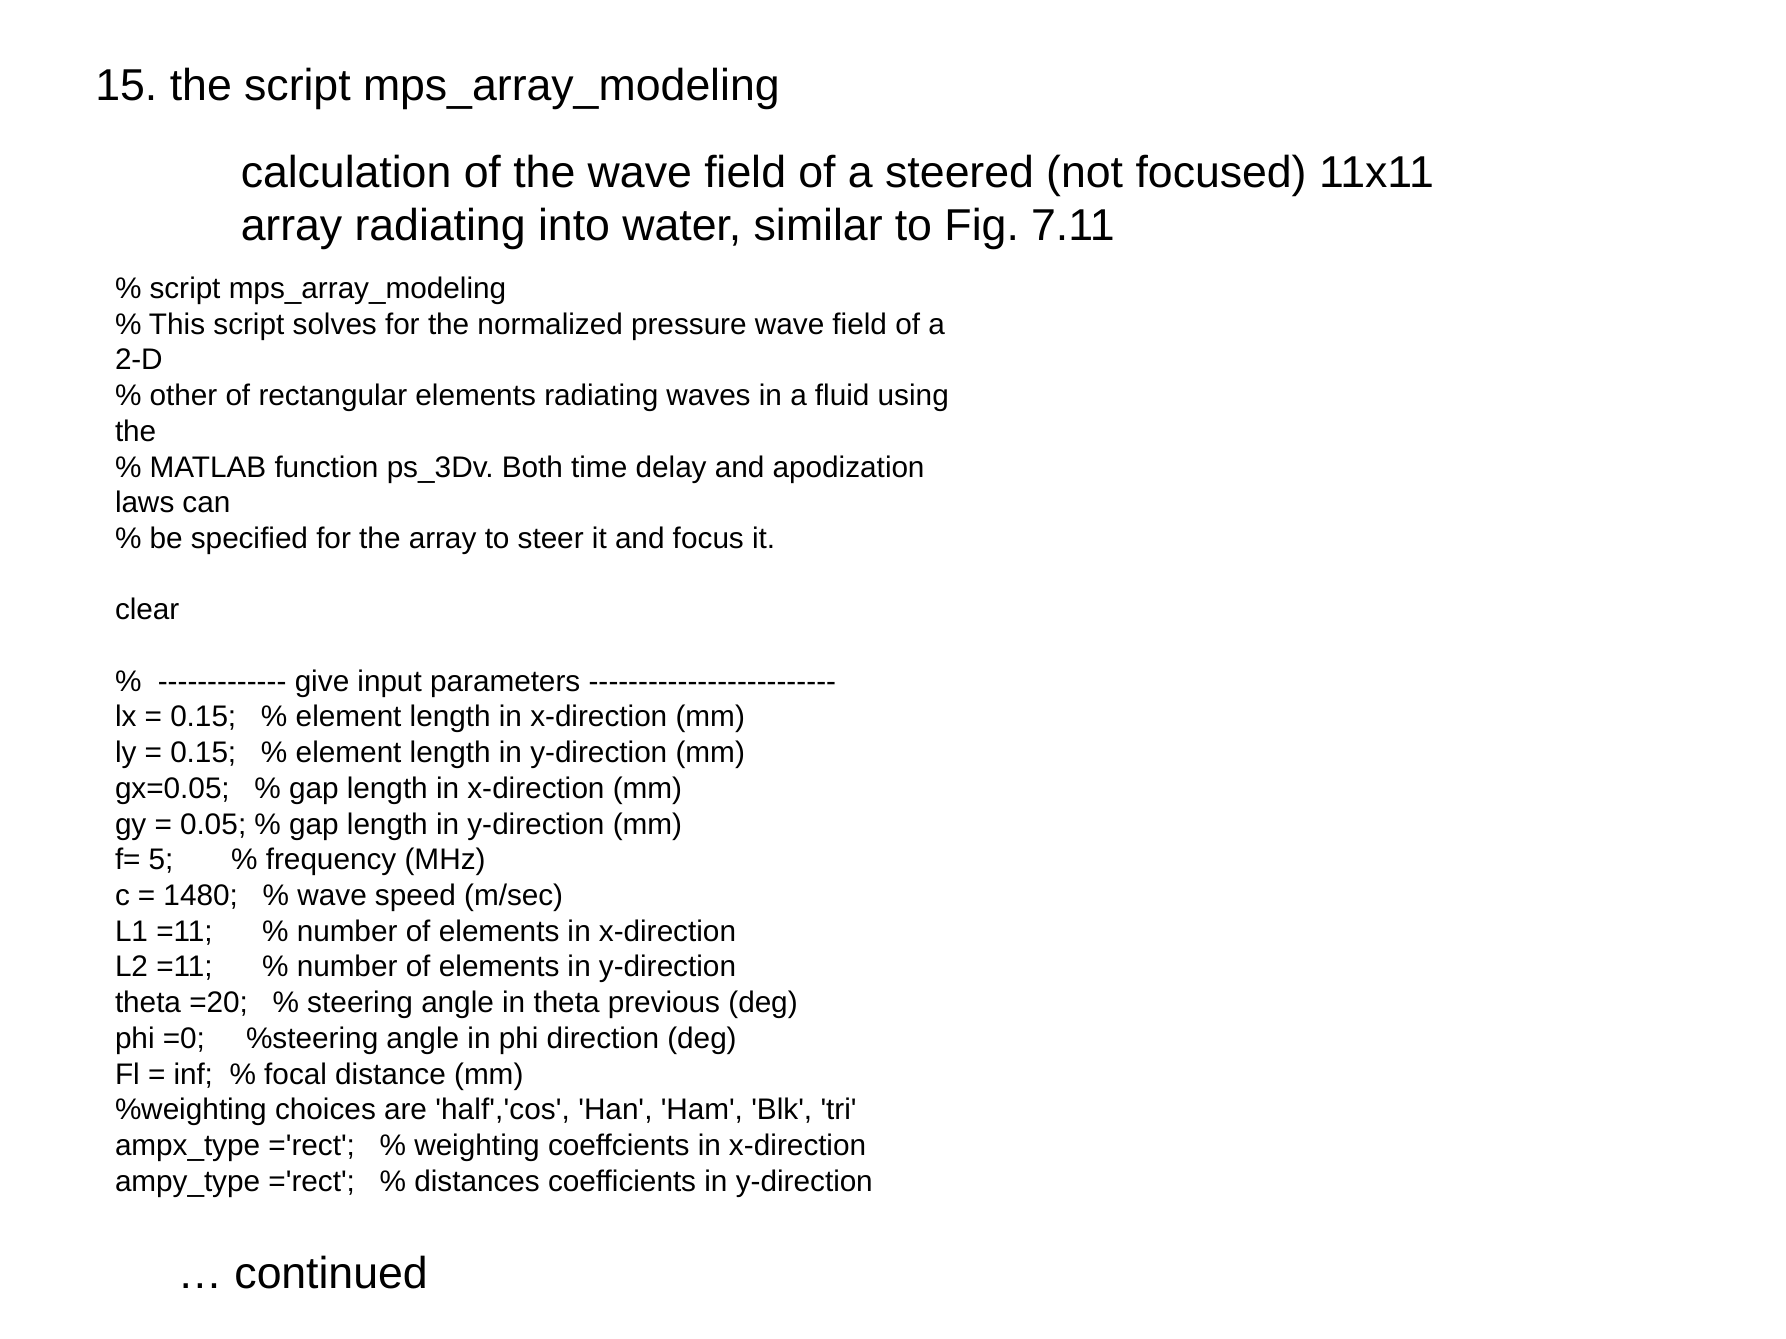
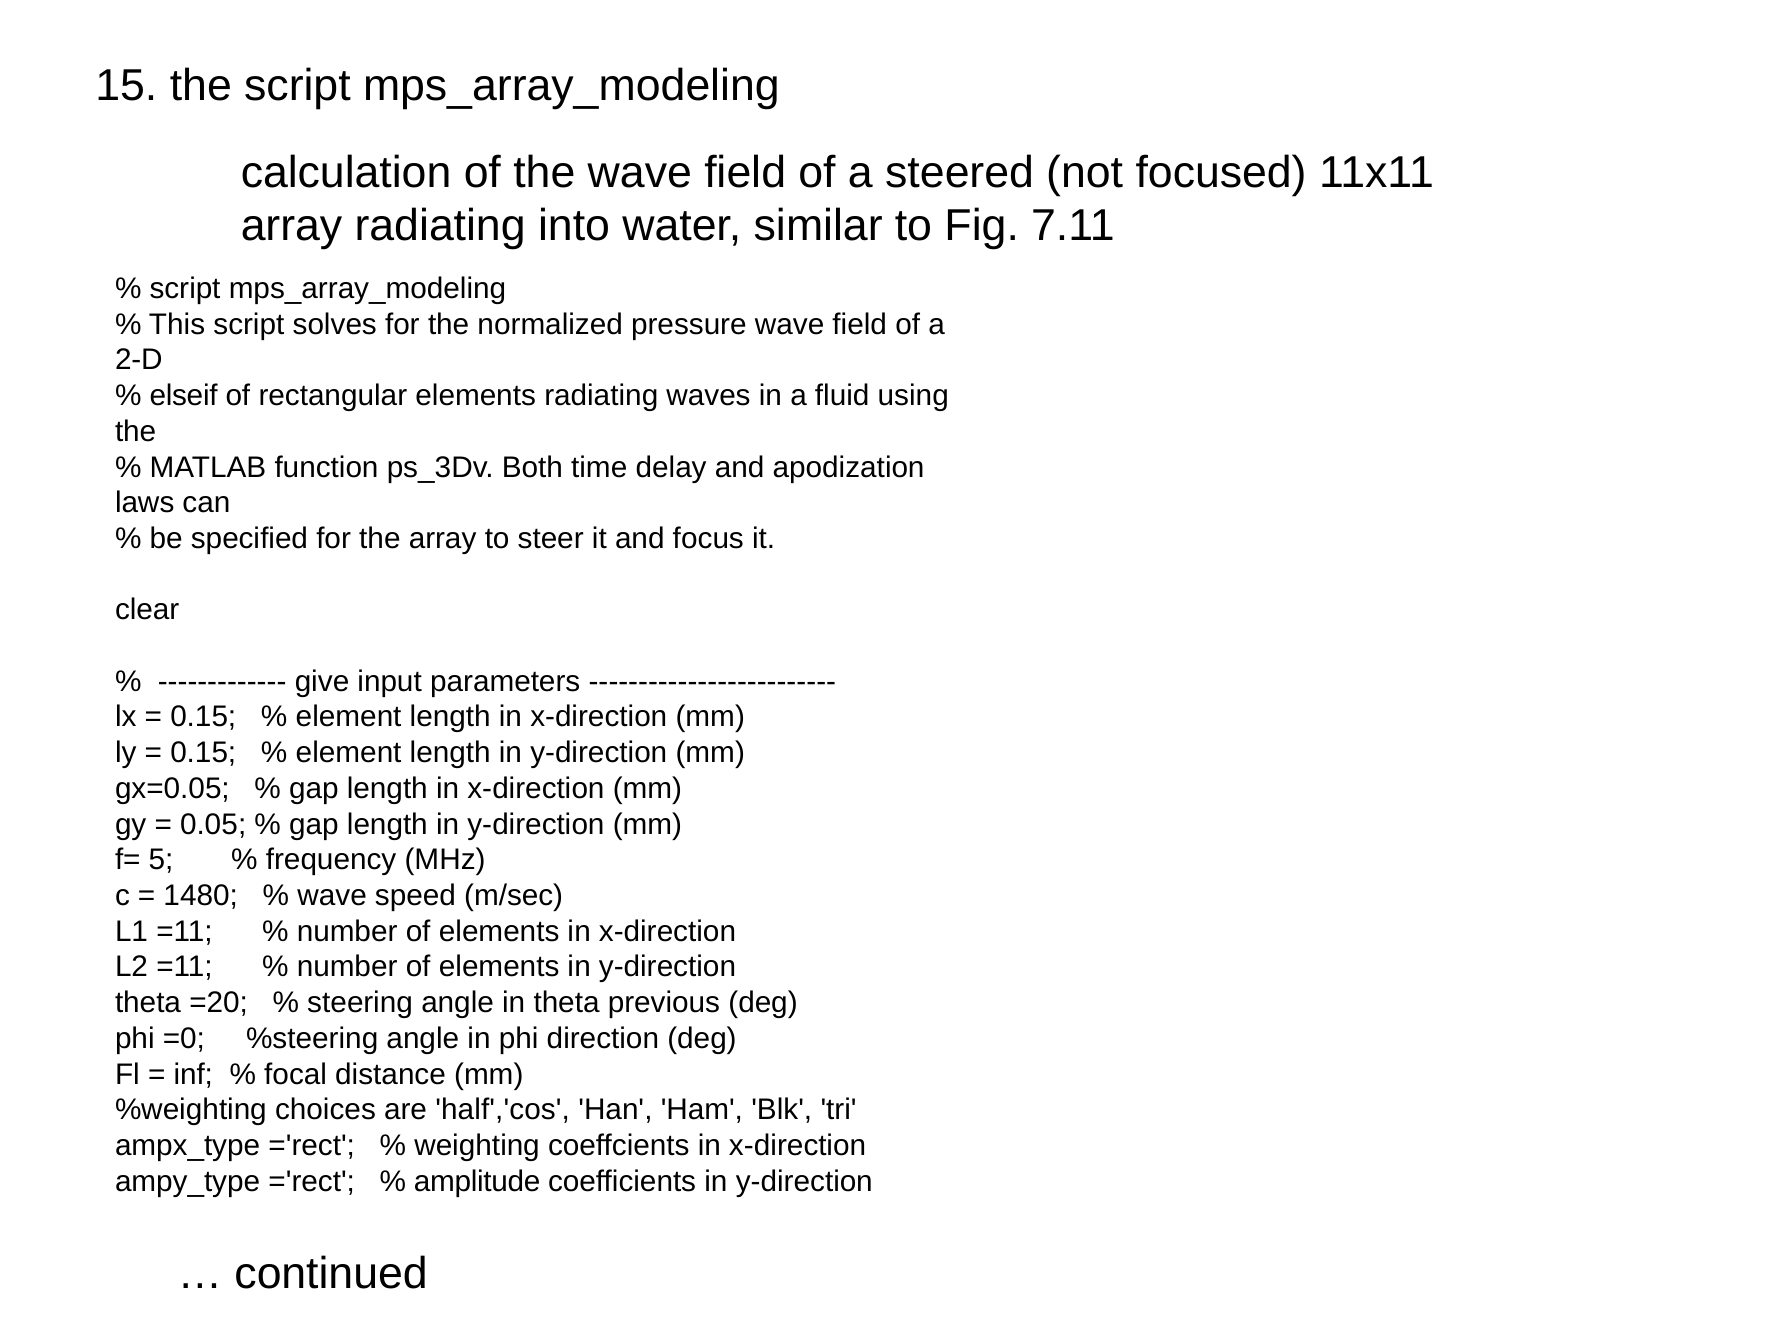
other: other -> elseif (184, 396)
distances: distances -> amplitude (477, 1182)
